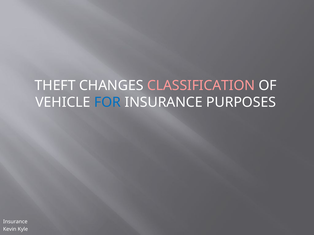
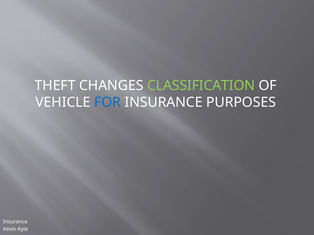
CLASSIFICATION colour: pink -> light green (201, 86)
